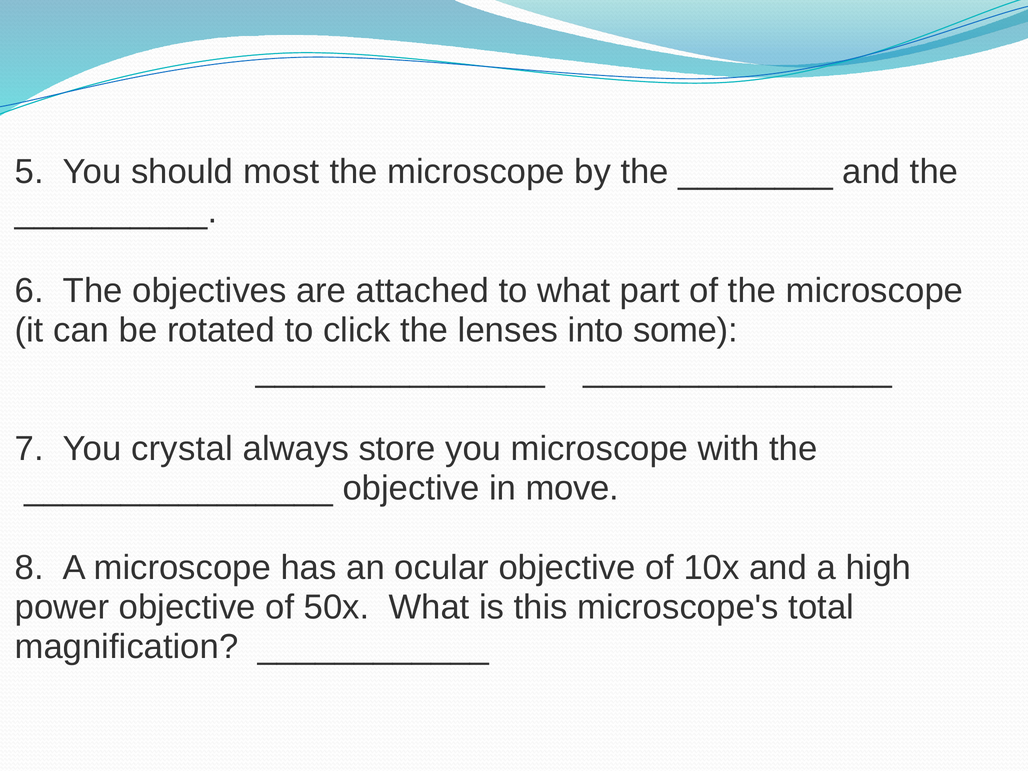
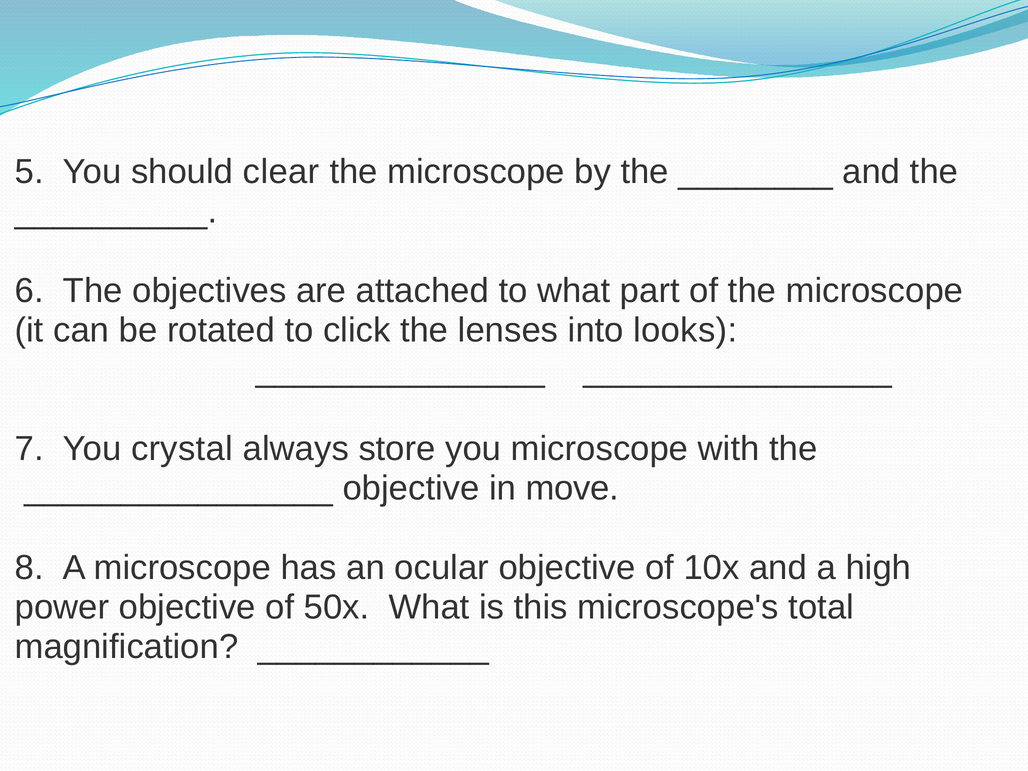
most: most -> clear (281, 172)
some: some -> looks (685, 330)
